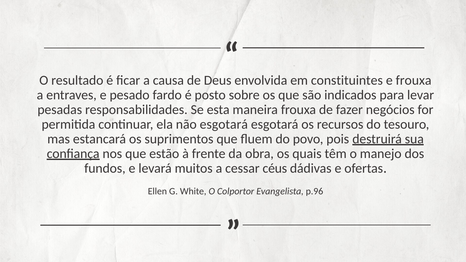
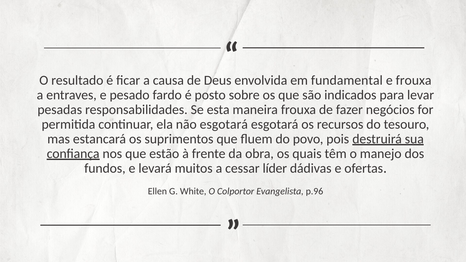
constituintes: constituintes -> fundamental (347, 80)
céus: céus -> líder (275, 168)
